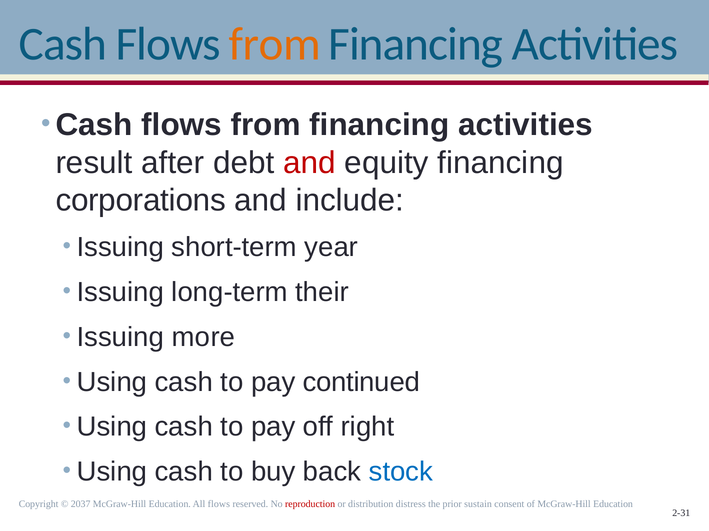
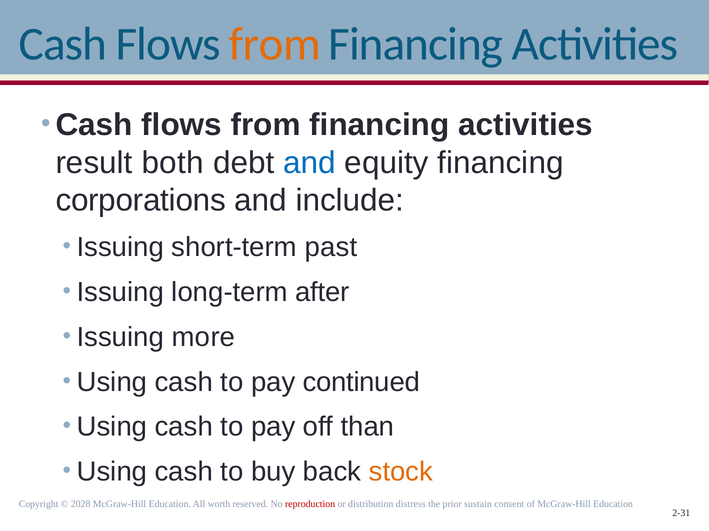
after: after -> both (173, 163)
and colour: red -> blue (310, 163)
year: year -> past (331, 248)
their: their -> after (322, 293)
right: right -> than (368, 427)
stock colour: blue -> orange (401, 472)
2037: 2037 -> 2028 (81, 505)
All flows: flows -> worth (219, 505)
